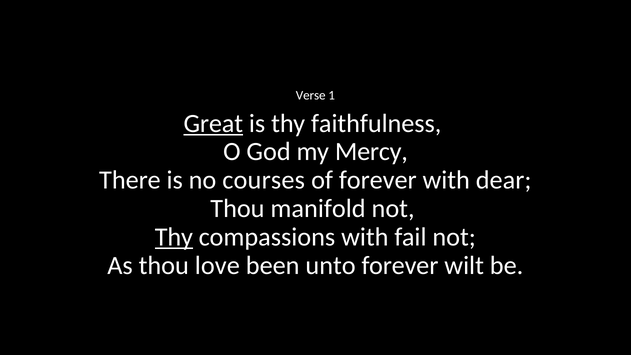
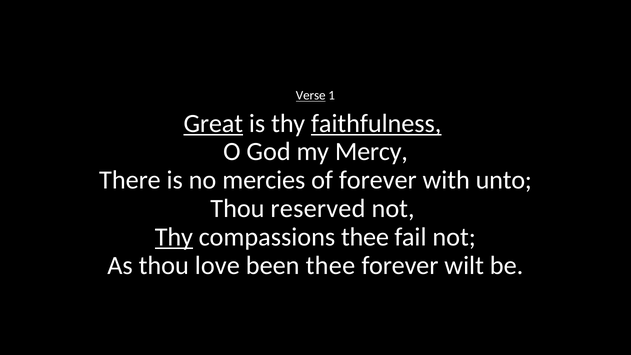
Verse underline: none -> present (311, 96)
faithfulness underline: none -> present (376, 123)
courses: courses -> mercies (264, 180)
dear: dear -> unto (504, 180)
manifold: manifold -> reserved (318, 209)
compassions with: with -> thee (365, 237)
been unto: unto -> thee (330, 265)
